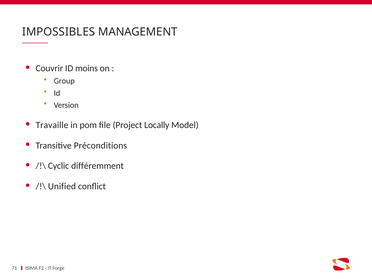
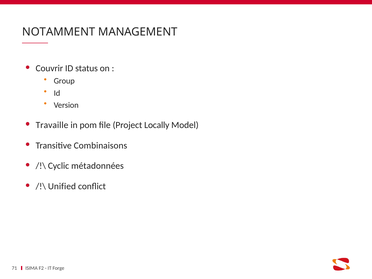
IMPOSSIBLES: IMPOSSIBLES -> NOTAMMENT (59, 32)
moins: moins -> status (87, 68)
Préconditions: Préconditions -> Combinaisons (100, 145)
différemment: différemment -> métadonnées (97, 166)
